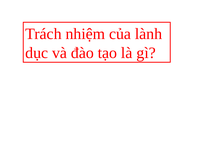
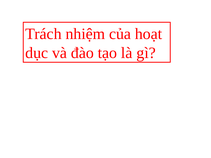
lành: lành -> hoạt (149, 34)
